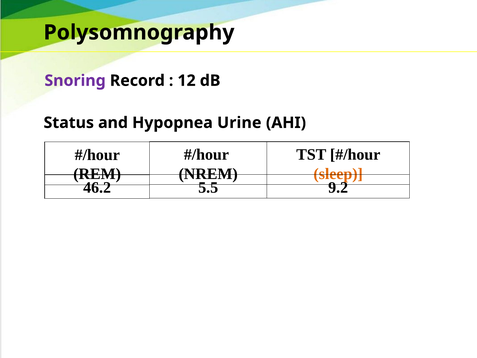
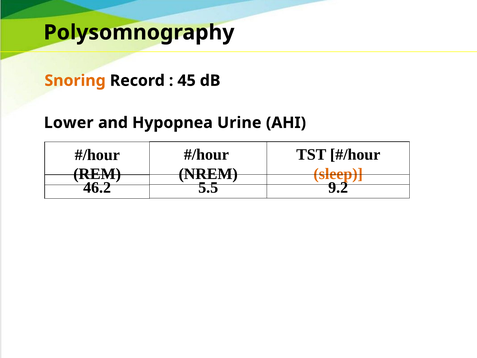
Snoring colour: purple -> orange (75, 81)
12: 12 -> 45 (187, 81)
Status: Status -> Lower (69, 123)
